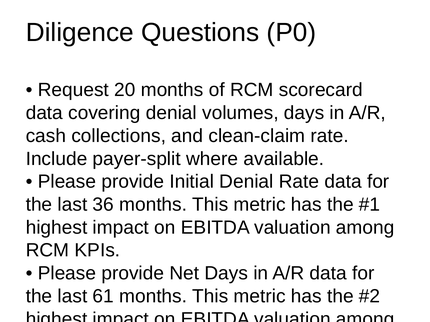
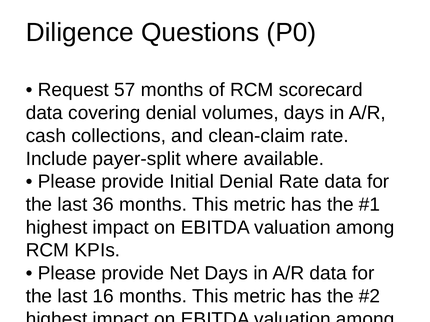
20: 20 -> 57 (125, 90)
61: 61 -> 16 (103, 297)
